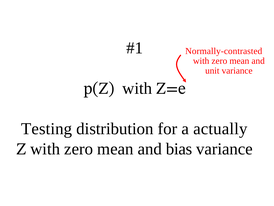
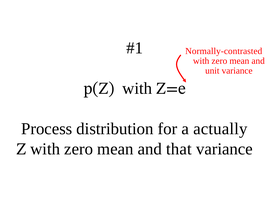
Testing: Testing -> Process (47, 128)
bias: bias -> that (179, 149)
